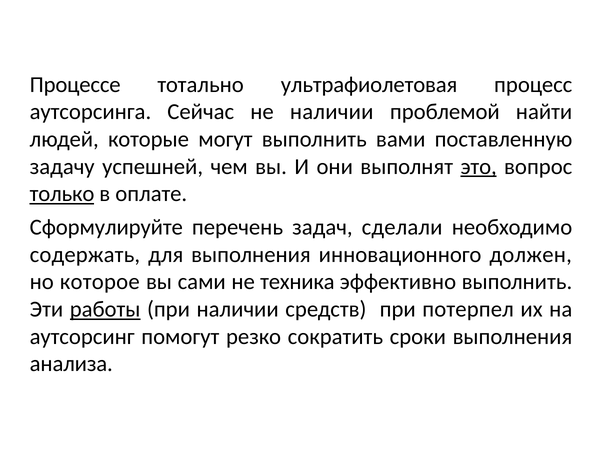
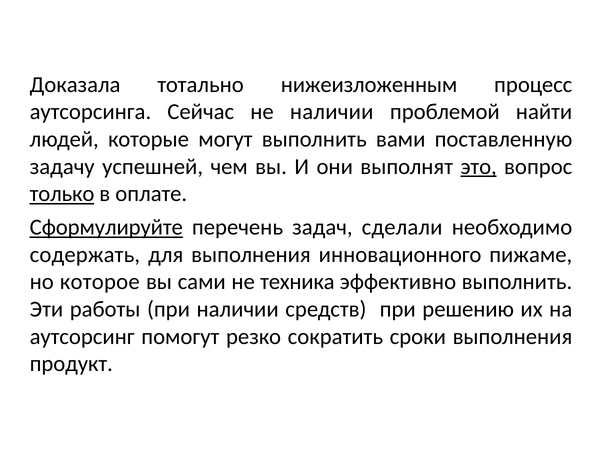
Процессе: Процессе -> Доказала (75, 85)
ультрафиолетовая: ультрафиолетовая -> нижеизложенным (369, 85)
Сформулируйте underline: none -> present (106, 227)
должен: должен -> пижаме (531, 254)
работы underline: present -> none (105, 309)
потерпел: потерпел -> решению (468, 309)
анализа: анализа -> продукт (71, 364)
